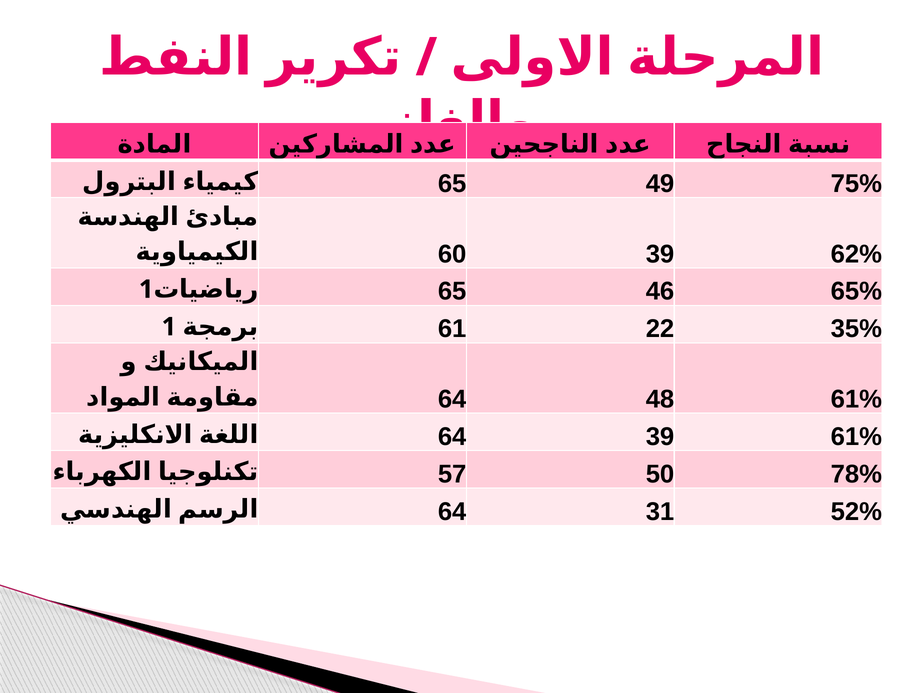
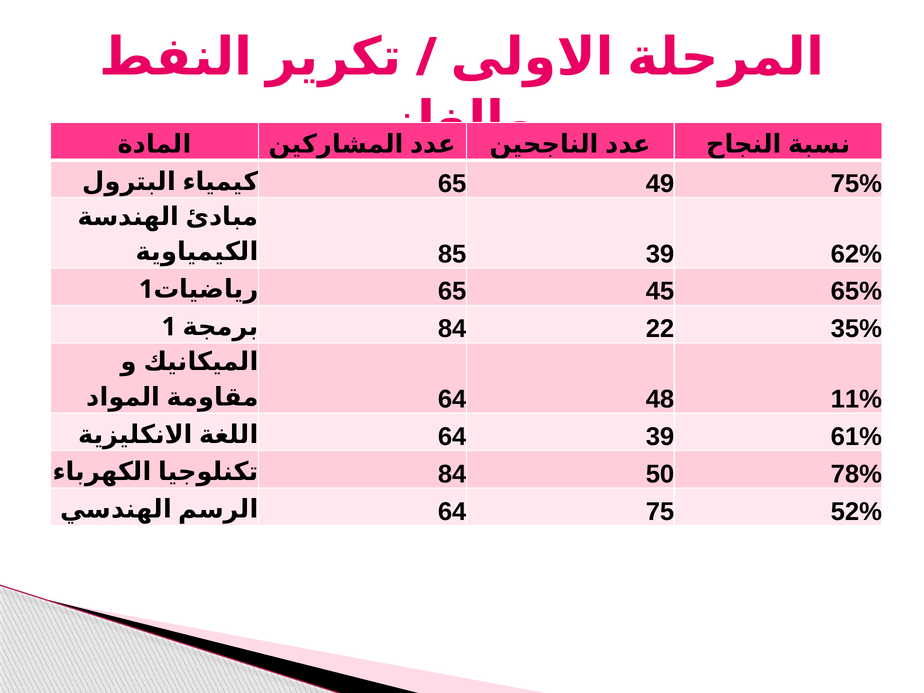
60: 60 -> 85 (452, 254)
46: 46 -> 45 (660, 291)
61: 61 -> 84 (452, 329)
48 61%: 61% -> 11% (856, 399)
57: 57 -> 84 (452, 474)
31: 31 -> 75 (660, 512)
